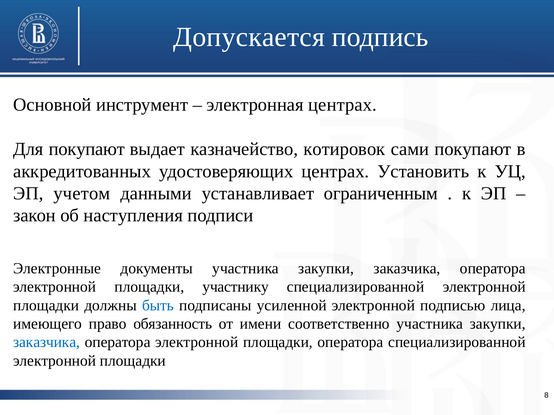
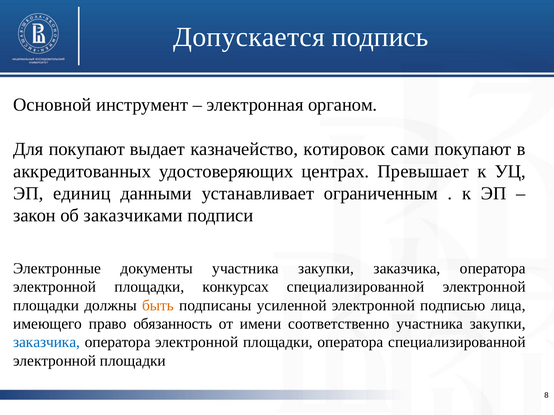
электронная центрах: центрах -> органом (343, 105)
Установить: Установить -> Превышает (423, 172)
учетом: учетом -> единиц (82, 194)
наступления: наступления -> заказчиками (133, 216)
участнику: участнику -> конкурсах (236, 287)
быть colour: blue -> orange (158, 306)
